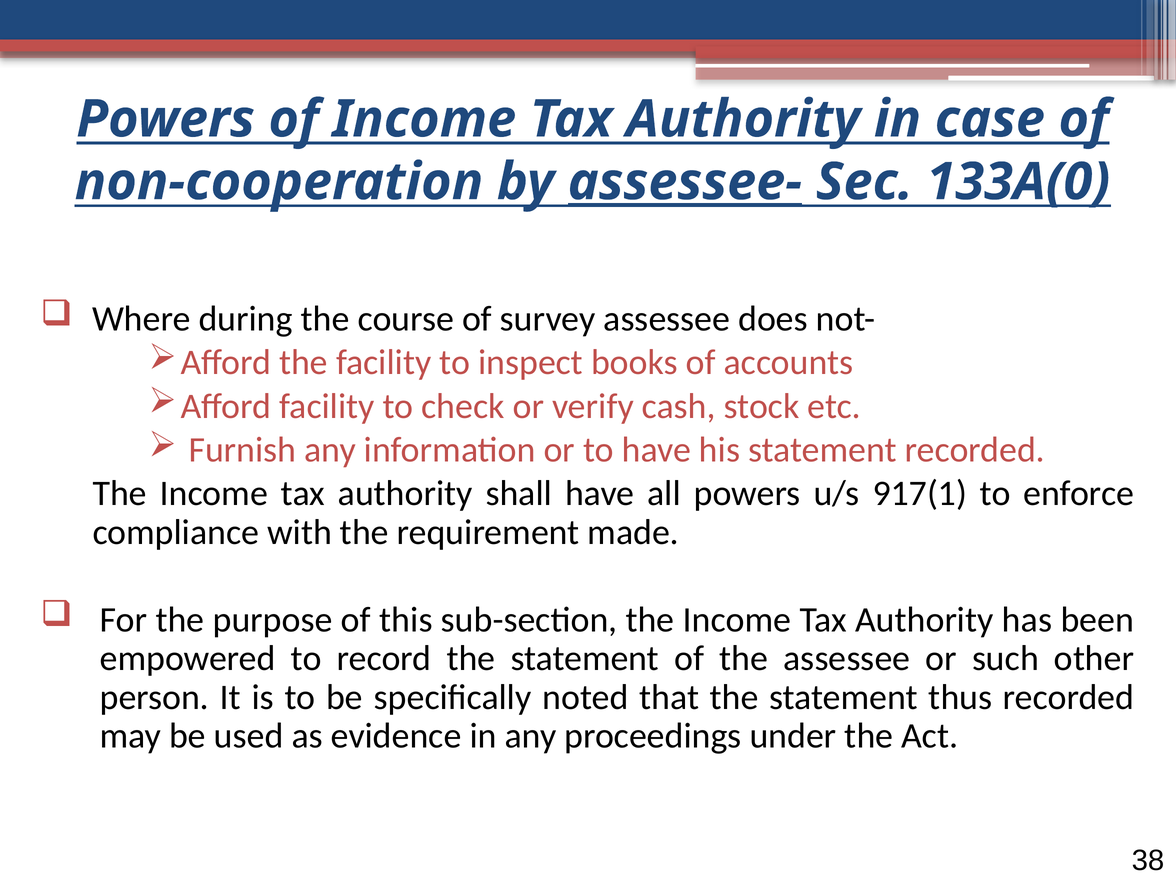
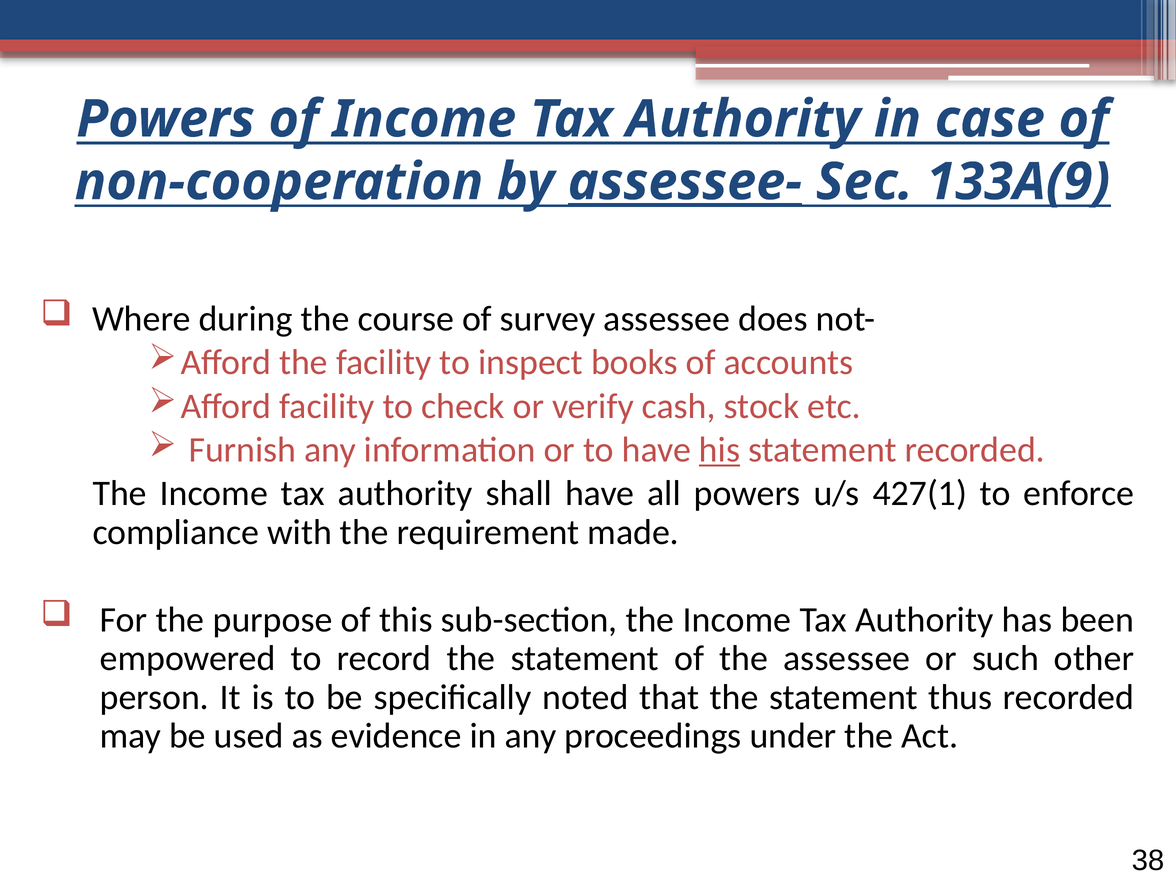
133A(0: 133A(0 -> 133A(9 (1018, 182)
his underline: none -> present (720, 450)
917(1: 917(1 -> 427(1 (920, 494)
